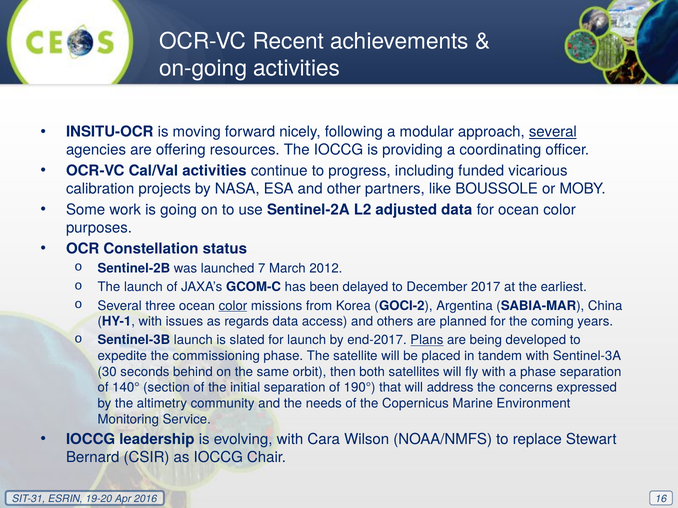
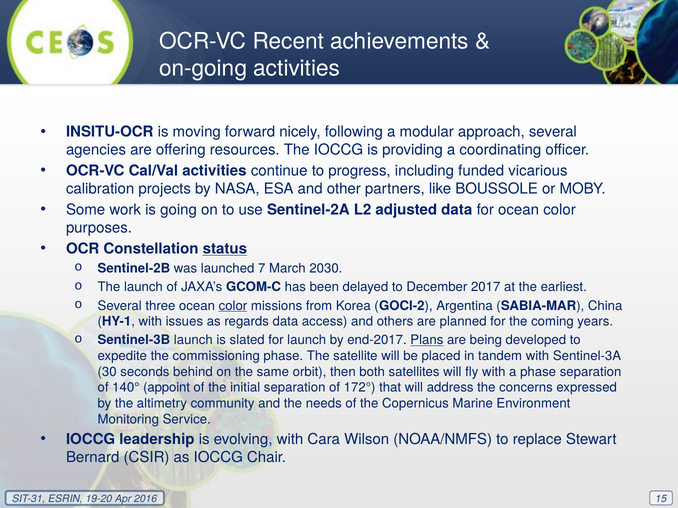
several underline: present -> none (553, 132)
status underline: none -> present (225, 249)
2012: 2012 -> 2030 (326, 269)
section: section -> appoint (167, 388)
190°: 190° -> 172° (360, 388)
16: 16 -> 15 (661, 499)
